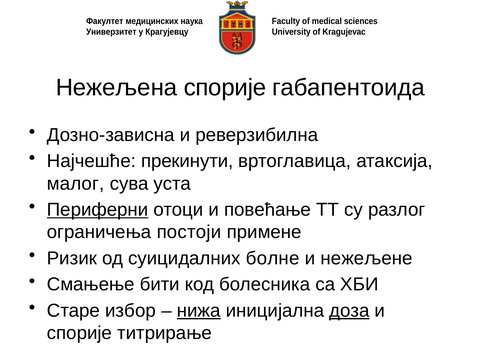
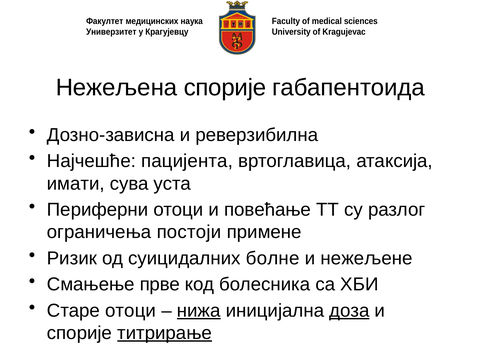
прекинути: прекинути -> пацијента (187, 161)
малог: малог -> имати (76, 184)
Периферни underline: present -> none (98, 210)
бити: бити -> прве (160, 285)
Старе избор: избор -> отоци (131, 311)
титрирање underline: none -> present (165, 334)
